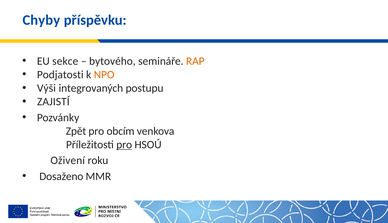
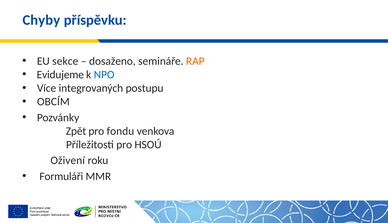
bytového: bytového -> dosaženo (112, 61)
Podjatosti: Podjatosti -> Evidujeme (60, 75)
NPO colour: orange -> blue (104, 75)
Výši: Výši -> Více (47, 88)
ZAJISTÍ: ZAJISTÍ -> OBCÍM (53, 102)
obcím: obcím -> fondu (120, 131)
pro underline: present -> none (124, 145)
Dosaženo: Dosaženo -> Formuláři (61, 177)
